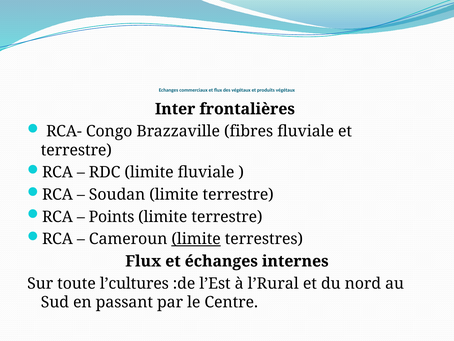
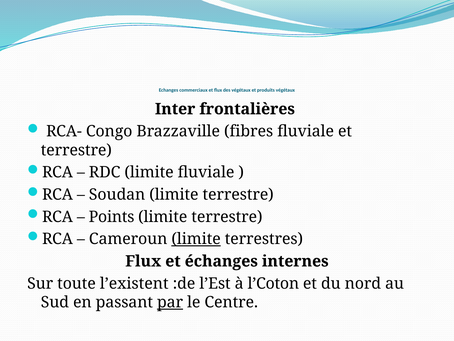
l’cultures: l’cultures -> l’existent (134, 283)
l’Rural: l’Rural -> l’Coton (273, 283)
par underline: none -> present (170, 302)
